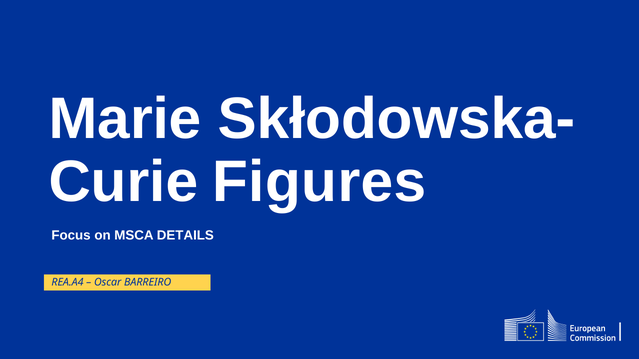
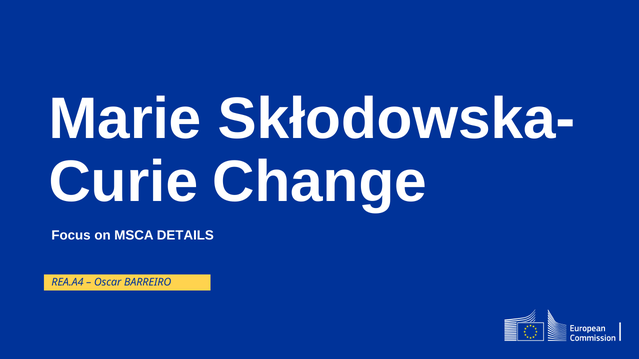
Figures: Figures -> Change (320, 182)
